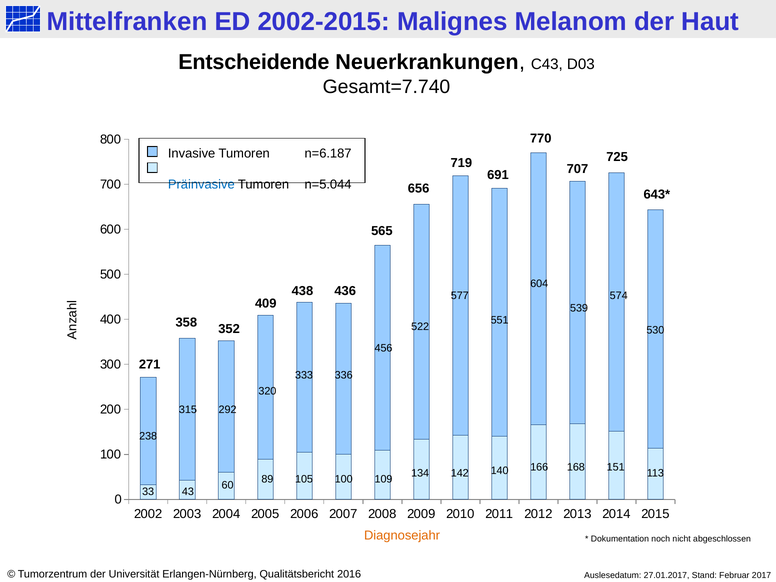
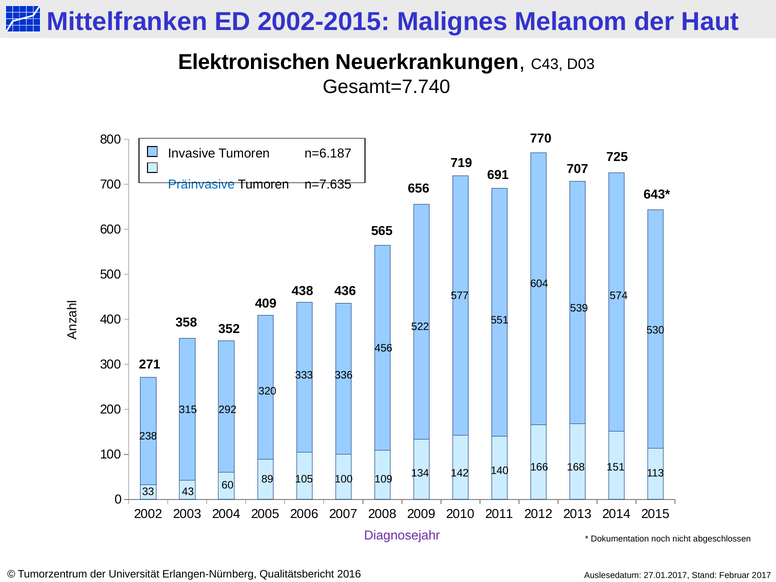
Entscheidende: Entscheidende -> Elektronischen (254, 62)
n=5.044: n=5.044 -> n=7.635 (328, 185)
Diagnosejahr colour: orange -> purple (402, 536)
